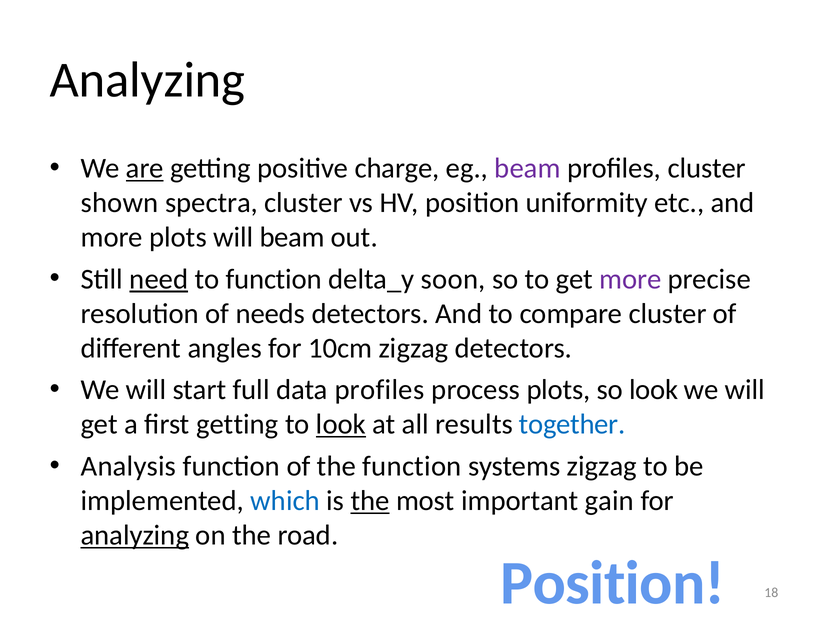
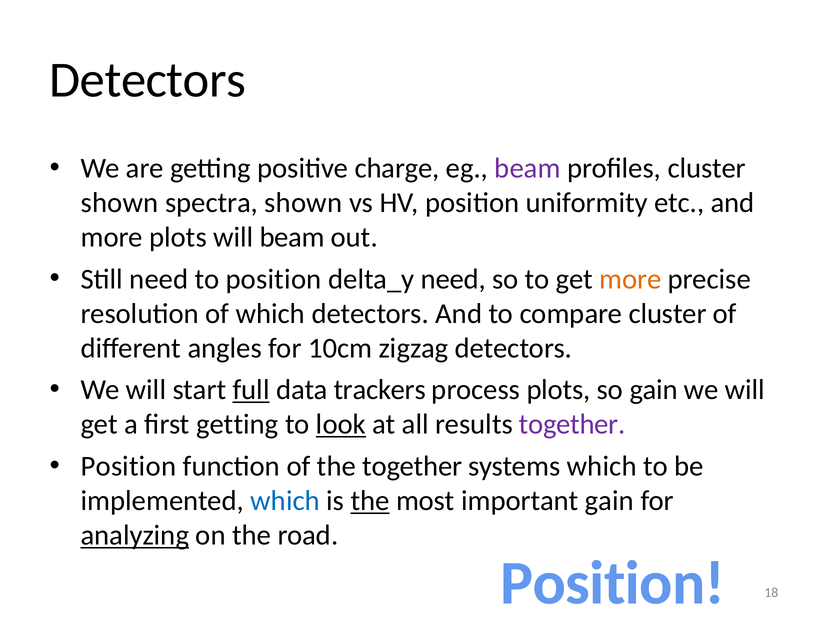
Analyzing: Analyzing -> Detectors (148, 80)
are underline: present -> none (145, 168)
spectra cluster: cluster -> shown (303, 203)
need underline: present -> none (159, 279)
to function: function -> position (274, 279)
delta_y soon: soon -> need (453, 279)
more colour: purple -> orange (630, 279)
of needs: needs -> which (270, 314)
full underline: none -> present (251, 390)
data profiles: profiles -> trackers (380, 390)
so look: look -> gain (654, 390)
together colour: blue -> purple (572, 424)
Analysis: Analysis -> Position (128, 466)
the function: function -> together (412, 466)
systems zigzag: zigzag -> which (602, 466)
